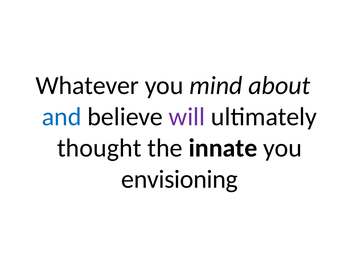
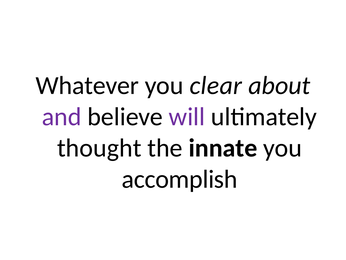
mind: mind -> clear (216, 85)
and colour: blue -> purple (62, 117)
envisioning: envisioning -> accomplish (180, 179)
